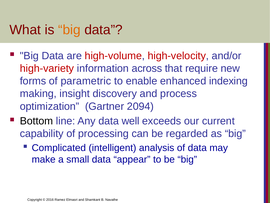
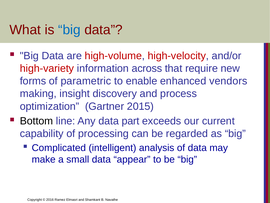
big colour: orange -> blue (69, 30)
indexing: indexing -> vendors (228, 81)
2094: 2094 -> 2015 (140, 106)
well: well -> part (131, 121)
